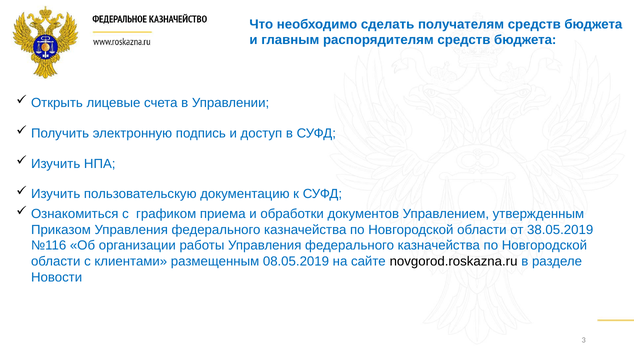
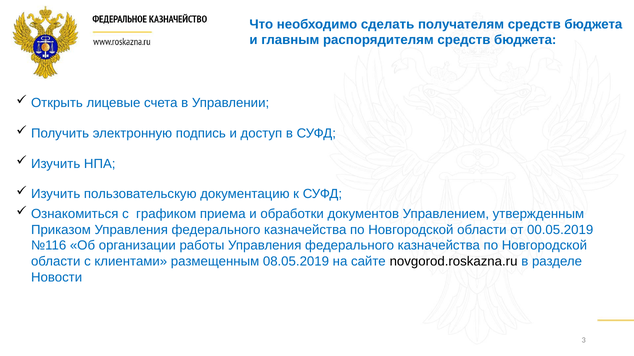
38.05.2019: 38.05.2019 -> 00.05.2019 (560, 230)
